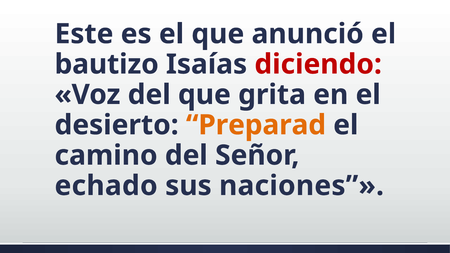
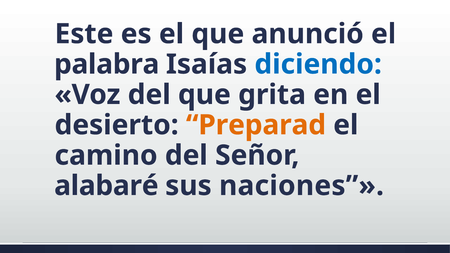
bautizo: bautizo -> palabra (107, 64)
diciendo colour: red -> blue (318, 64)
echado: echado -> alabaré (106, 186)
